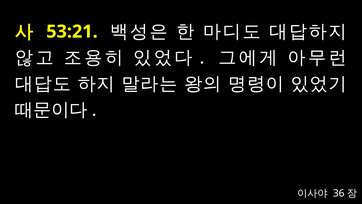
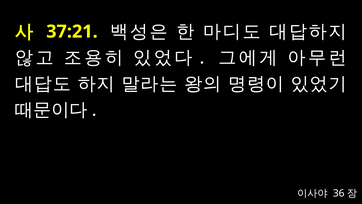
53:21: 53:21 -> 37:21 (72, 32)
